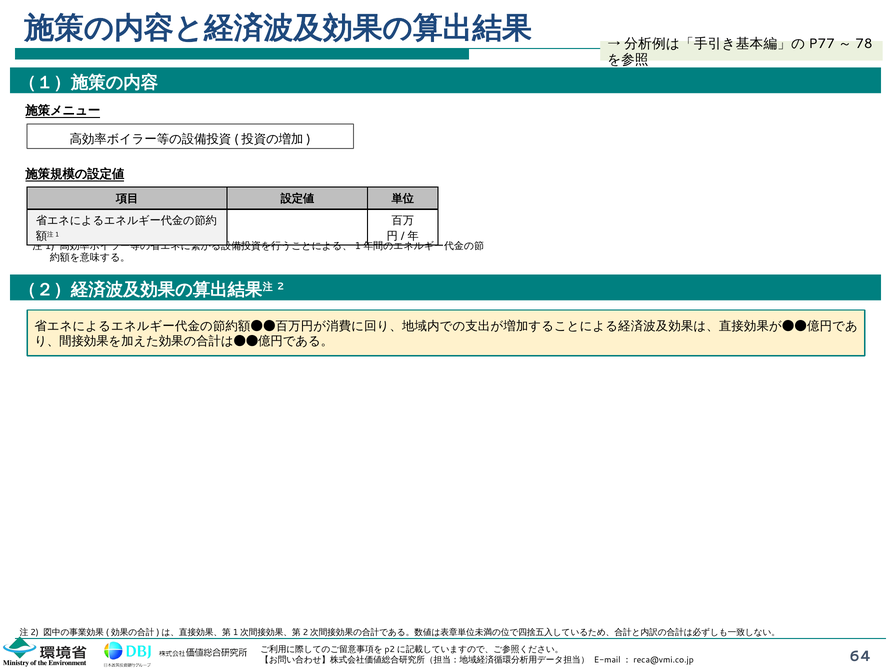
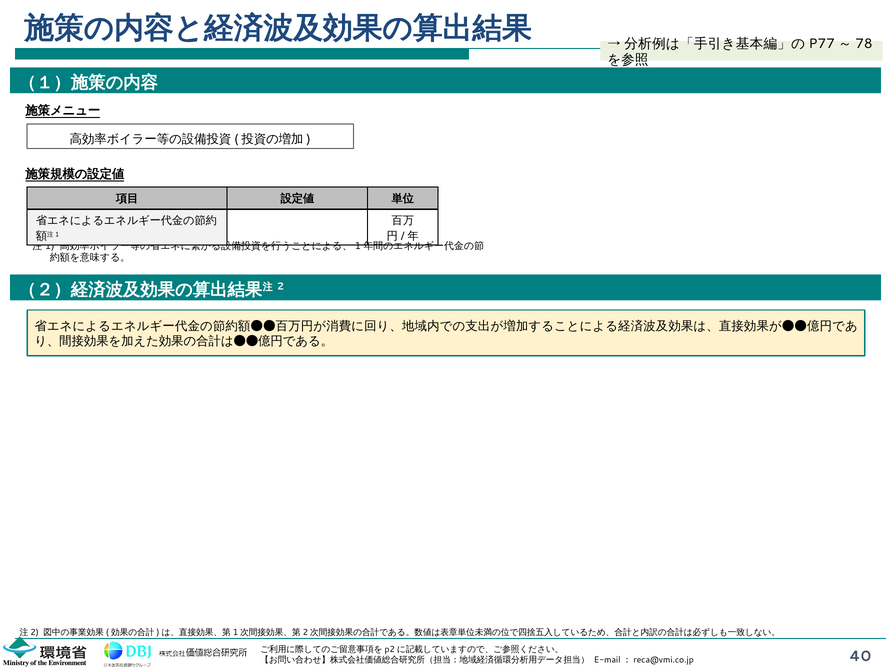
64: 64 -> 40 (860, 656)
